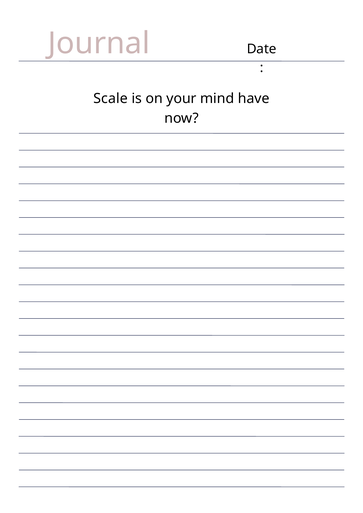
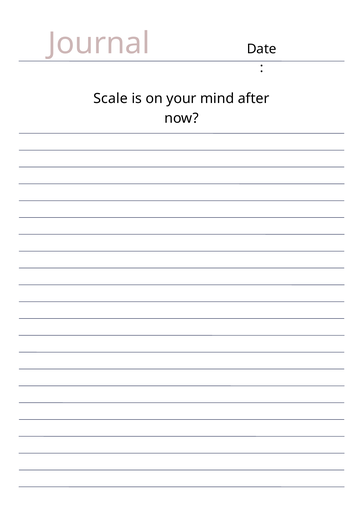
have: have -> after (254, 99)
